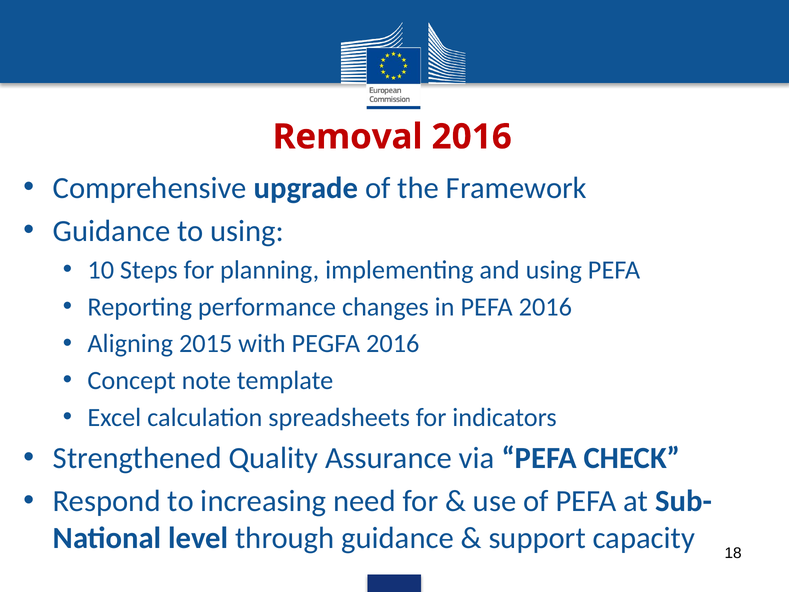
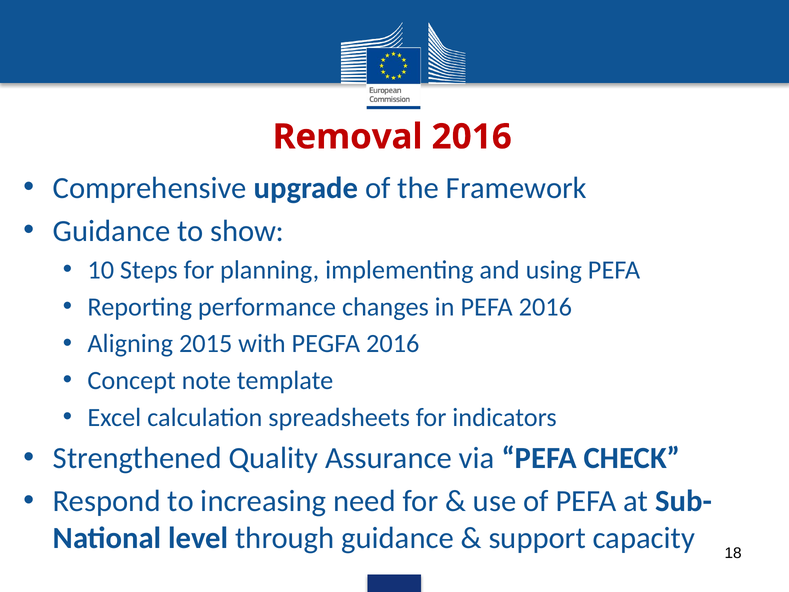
to using: using -> show (247, 231)
